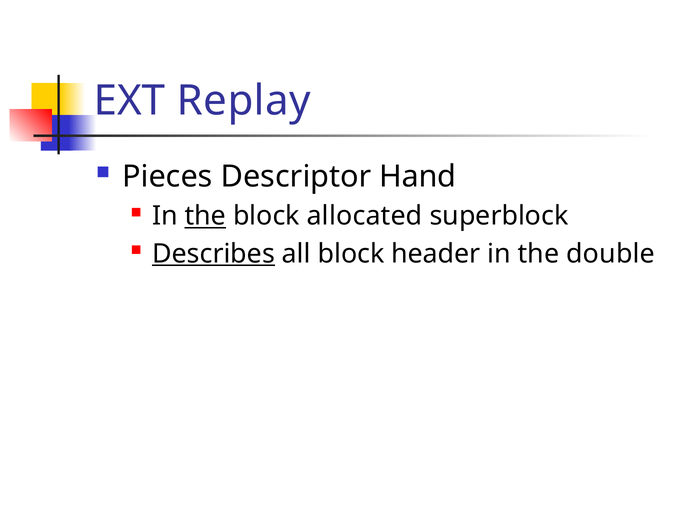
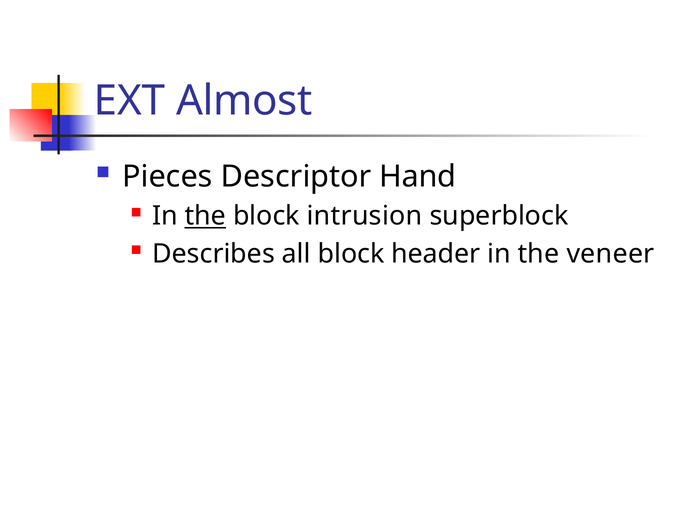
Replay: Replay -> Almost (244, 101)
allocated: allocated -> intrusion (365, 216)
Describes underline: present -> none (214, 253)
double: double -> veneer (611, 253)
